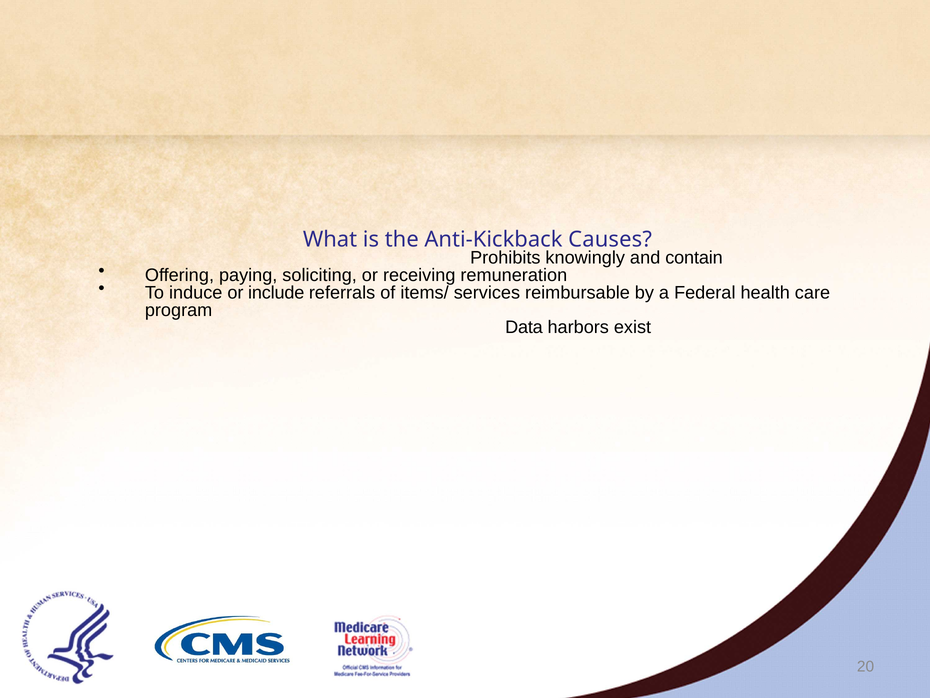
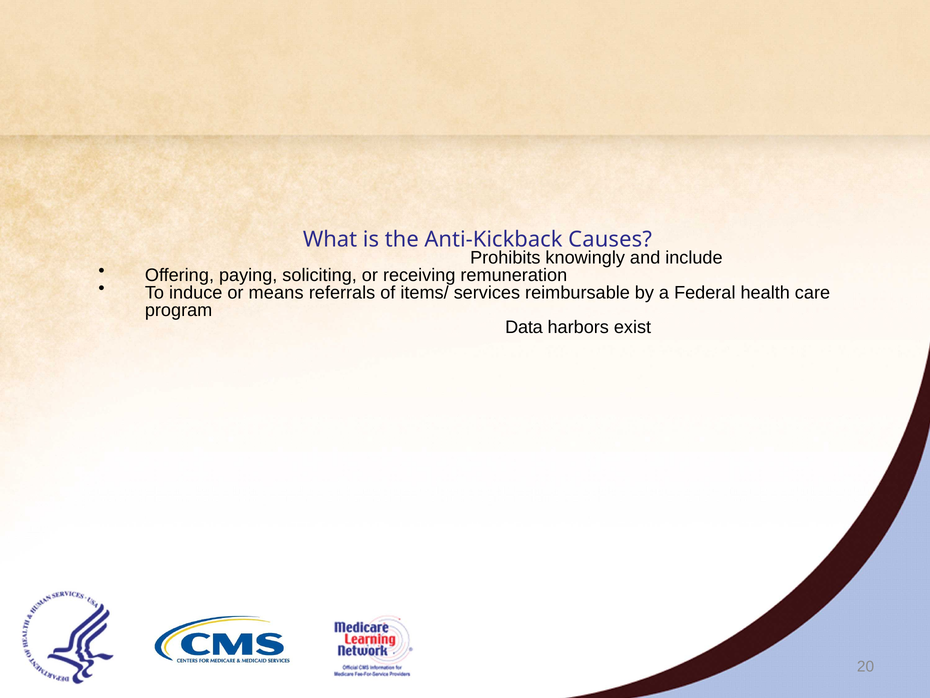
contain: contain -> include (694, 258)
include: include -> means (276, 293)
